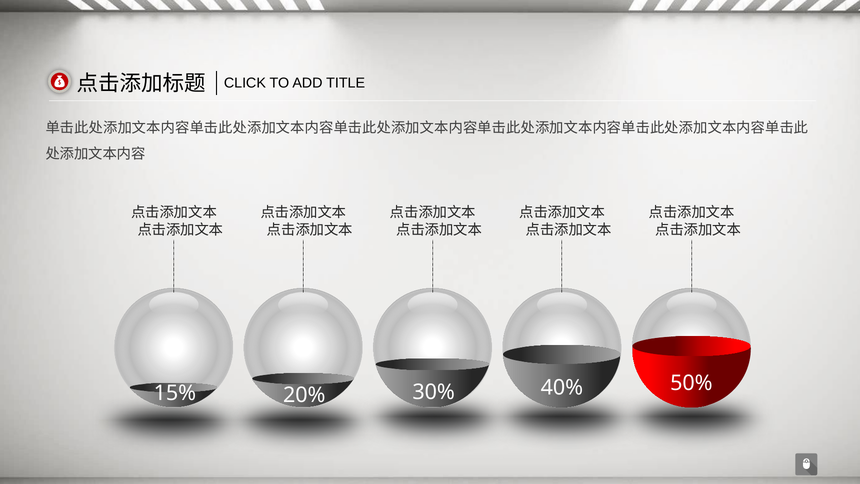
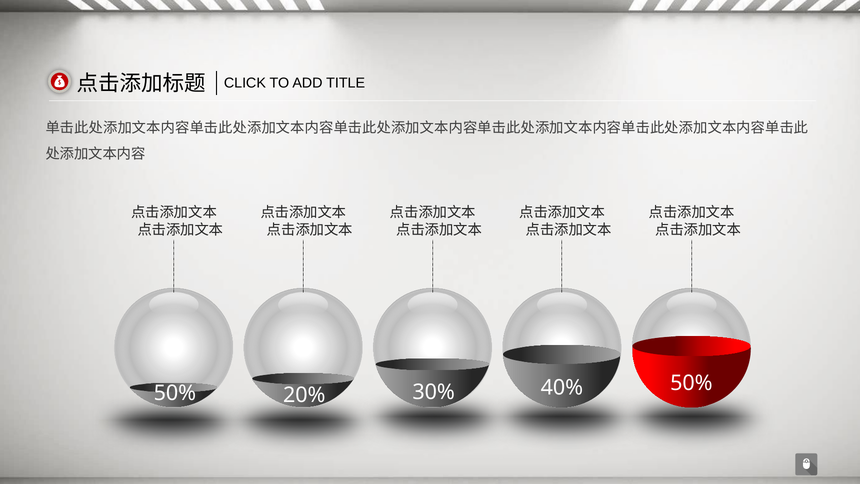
15%: 15% -> 50% (175, 393)
